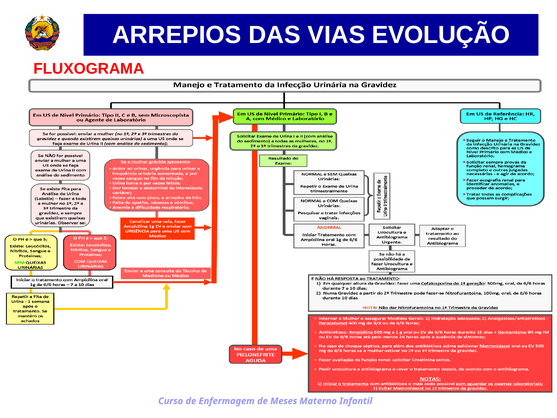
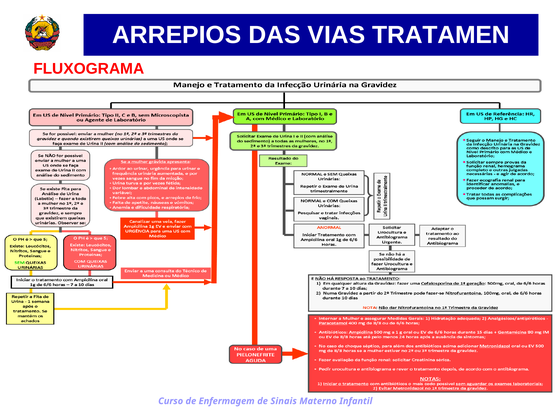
EVOLUÇÃO: EVOLUÇÃO -> TRATAMEN (441, 35)
Meses: Meses -> Sinais (284, 401)
